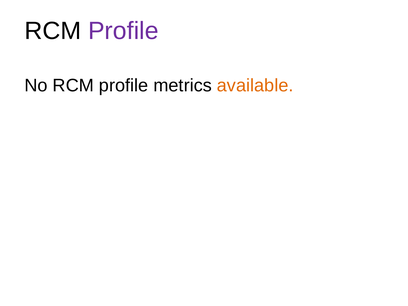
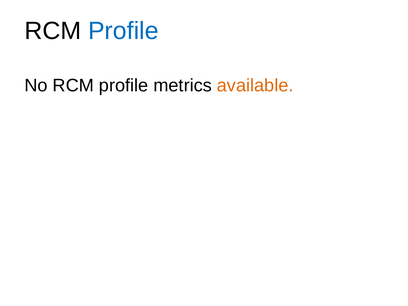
Profile colour: purple -> blue (123, 31)
